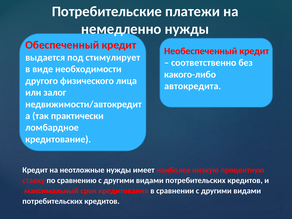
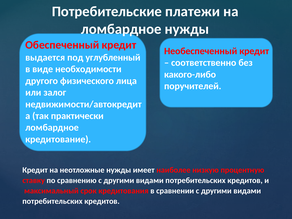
немедленно: немедленно -> ломбардное (121, 29)
стимулирует: стимулирует -> углубленный (113, 57)
автокредита: автокредита -> поручителей (193, 86)
